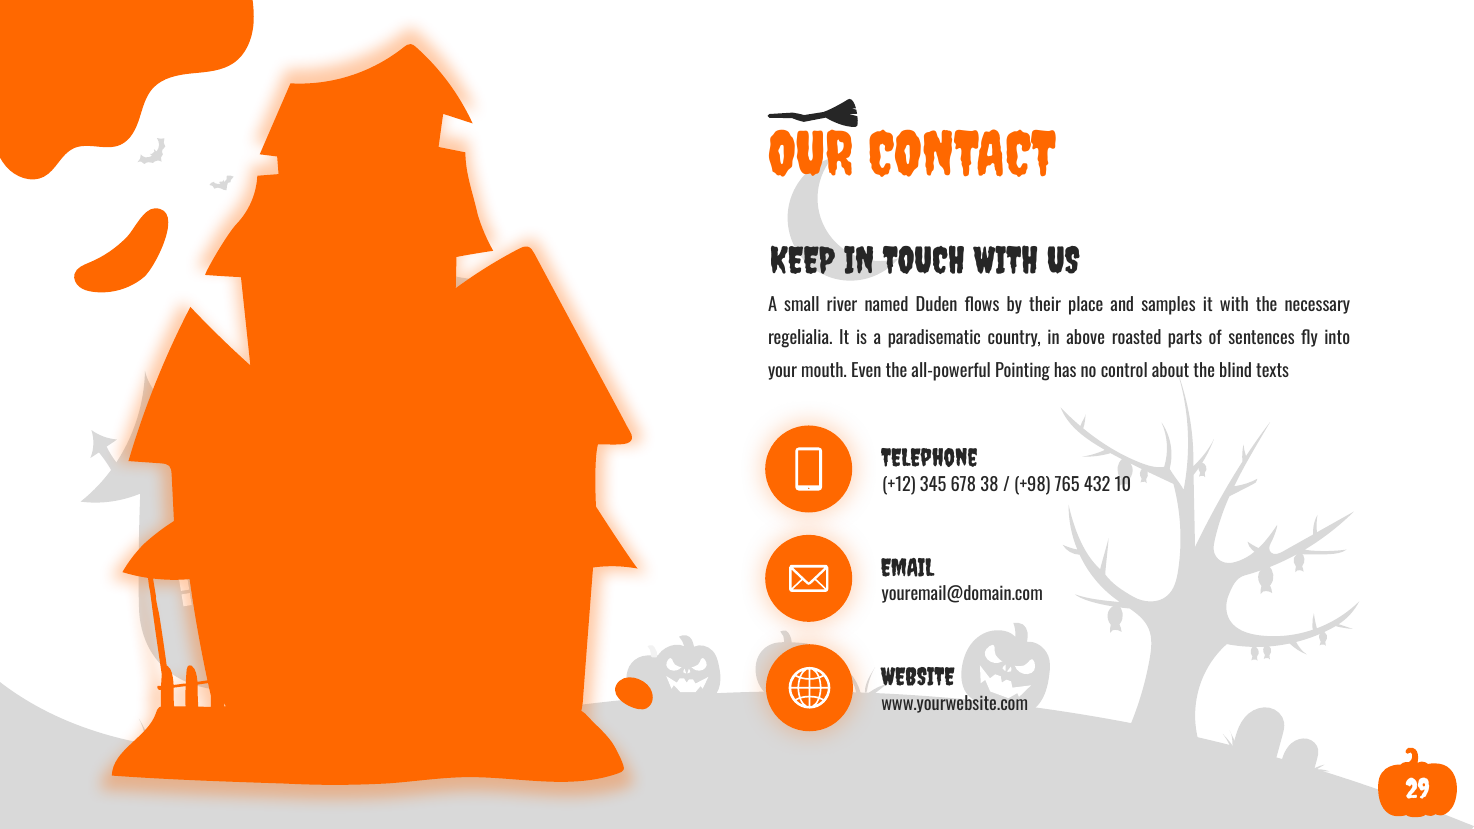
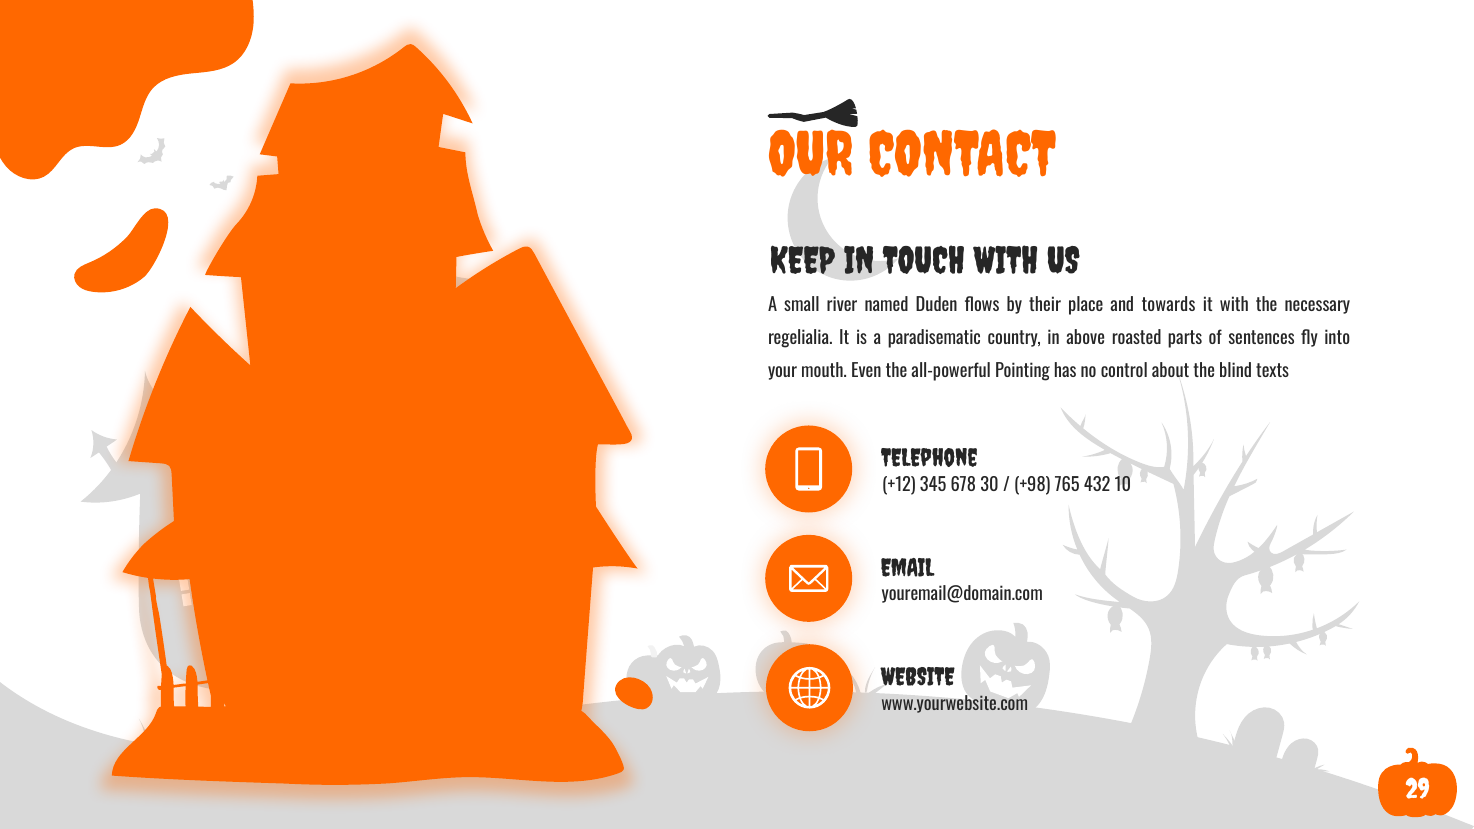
samples: samples -> towards (1168, 306)
38: 38 -> 30 (989, 485)
